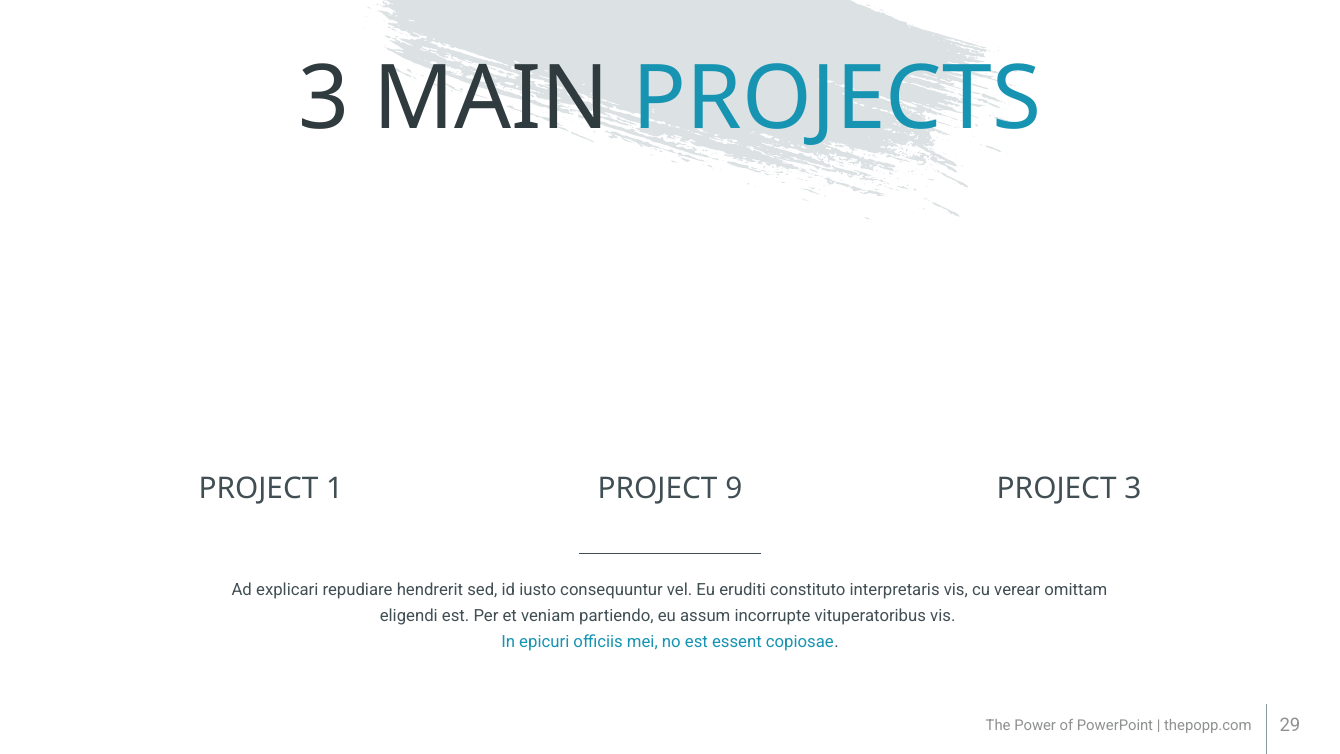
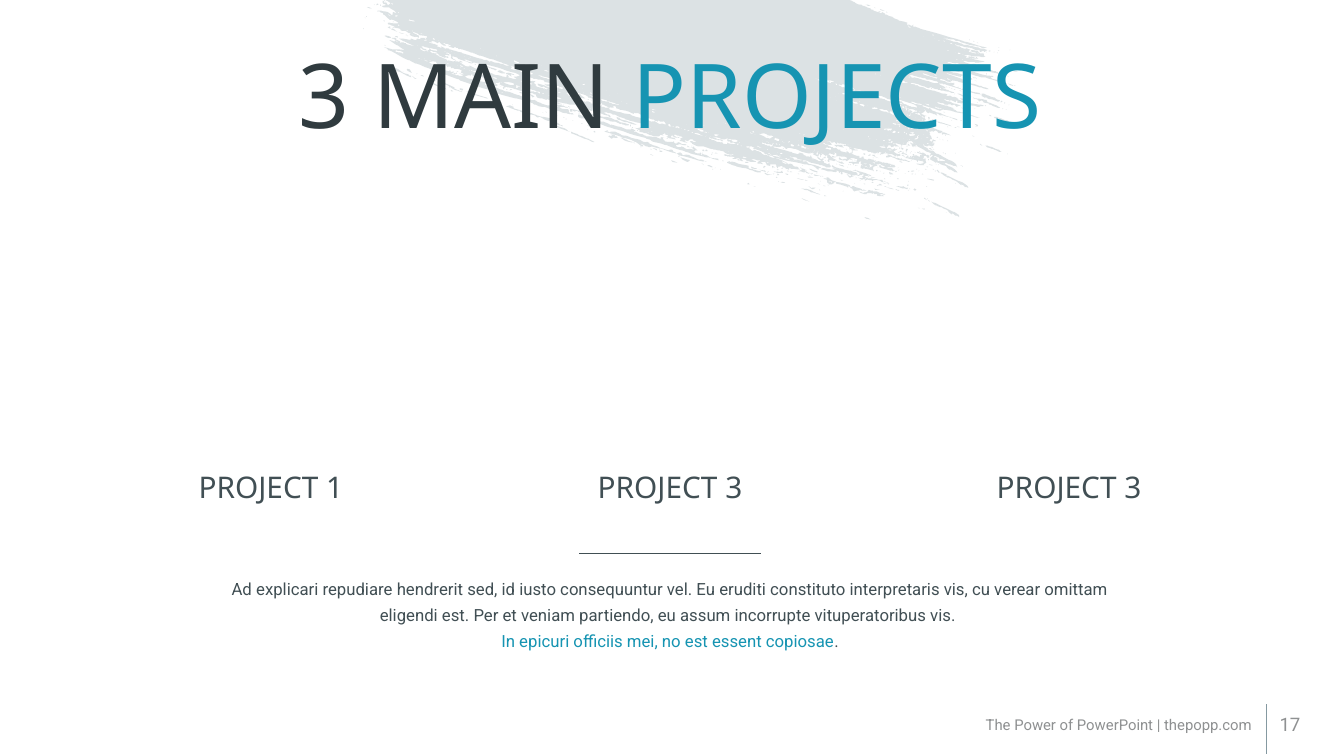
9: 9 -> 3 (734, 489)
29: 29 -> 17 (1290, 725)
